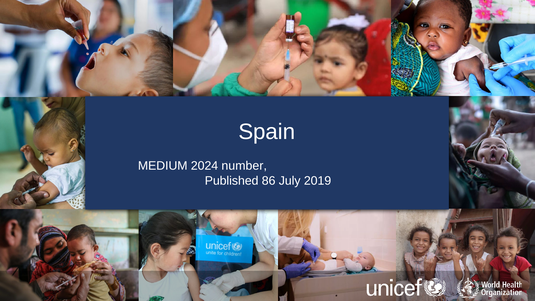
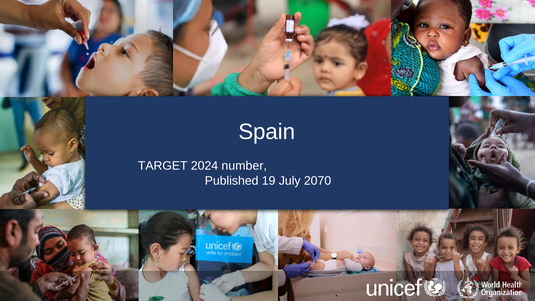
MEDIUM: MEDIUM -> TARGET (163, 166)
86: 86 -> 19 (269, 181)
2019: 2019 -> 2070 (318, 181)
